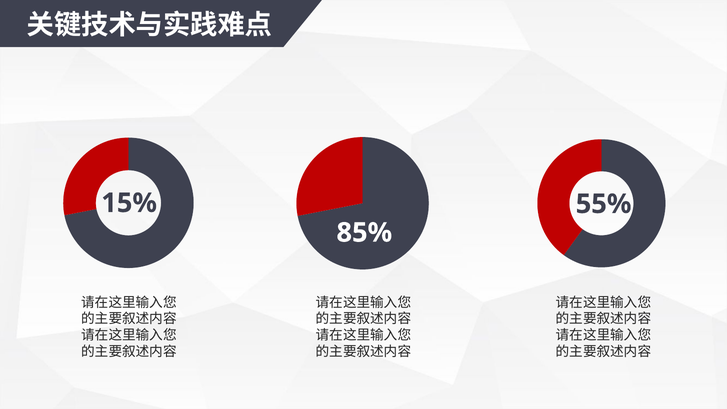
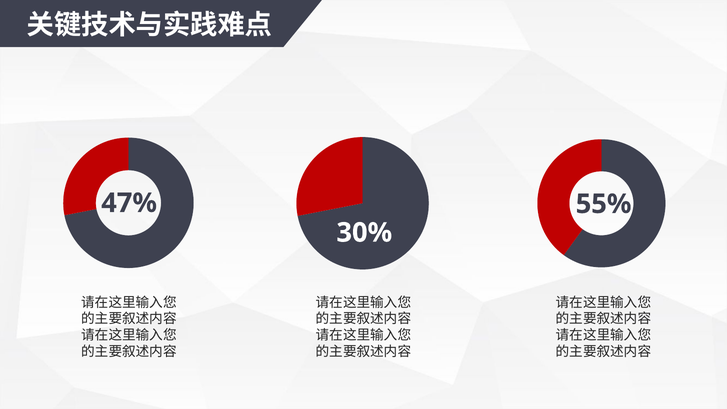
15%: 15% -> 47% (129, 203)
85%: 85% -> 30% (364, 233)
